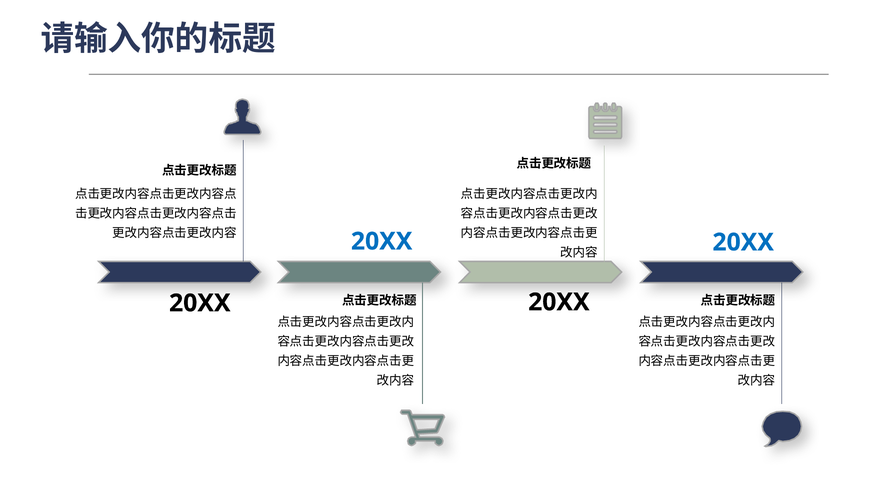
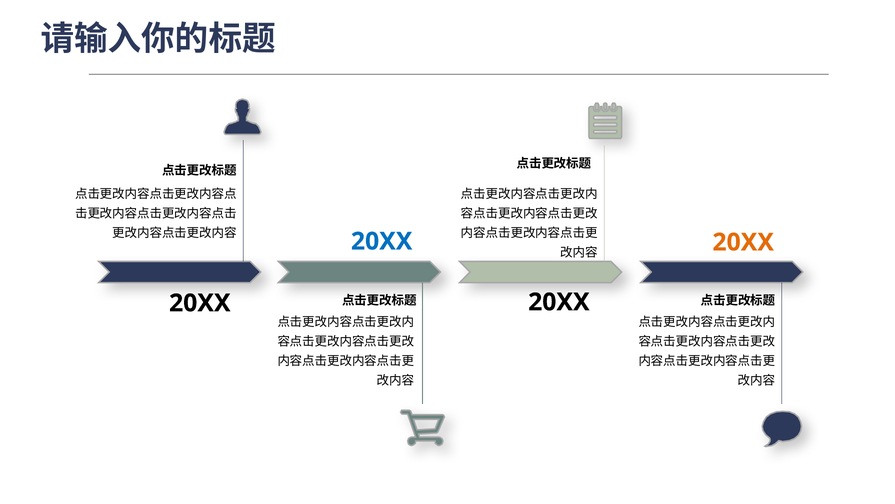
20XX colour: blue -> orange (743, 242)
